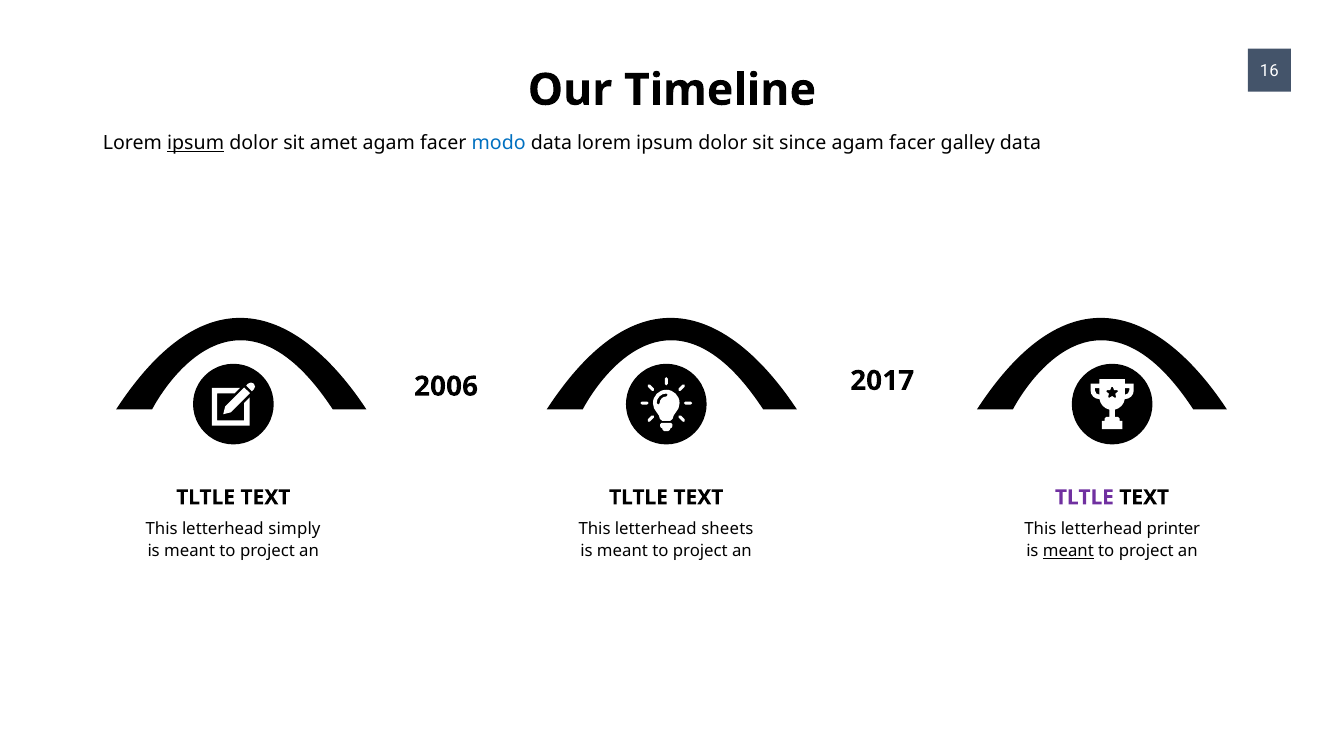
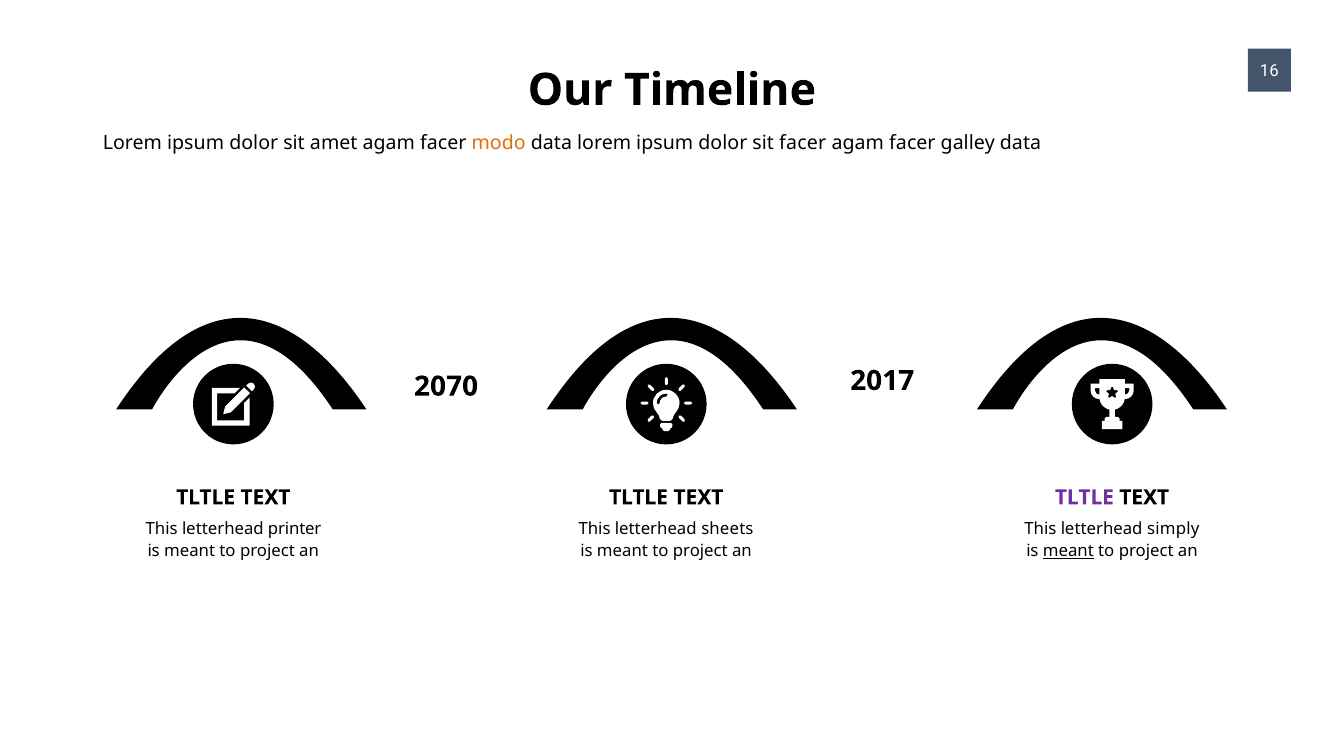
ipsum underline: present -> none (196, 143)
modo colour: blue -> orange (499, 143)
sit since: since -> facer (803, 143)
2006: 2006 -> 2070 (446, 387)
simply: simply -> printer (295, 529)
printer: printer -> simply (1173, 529)
